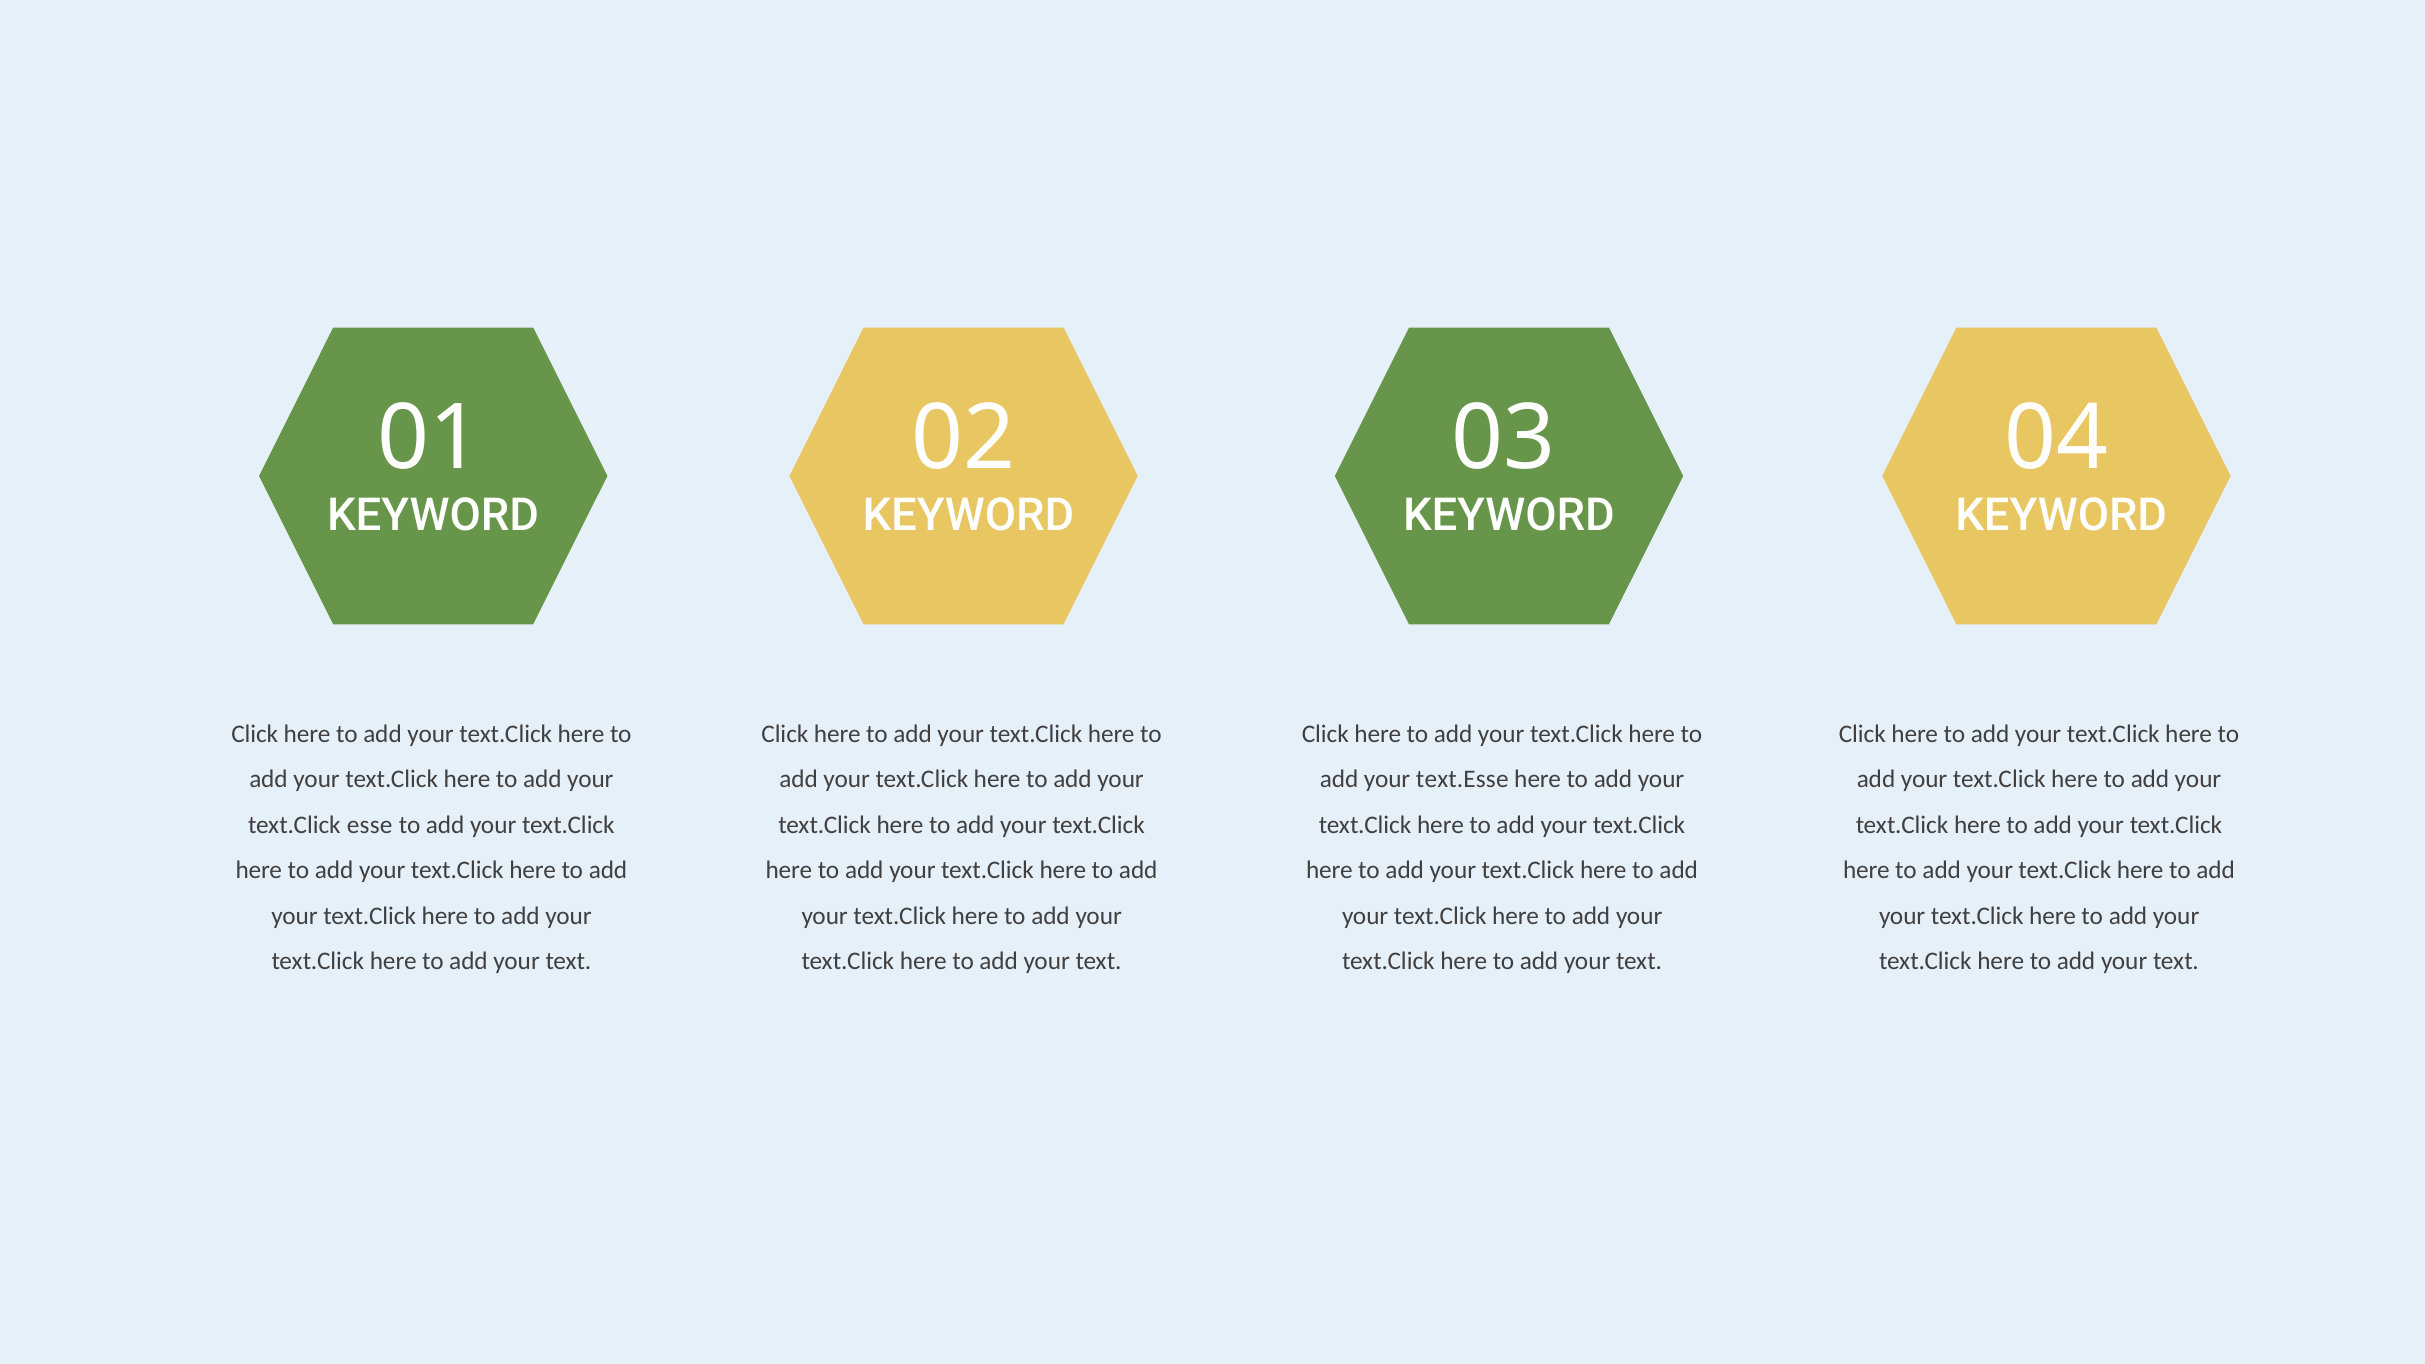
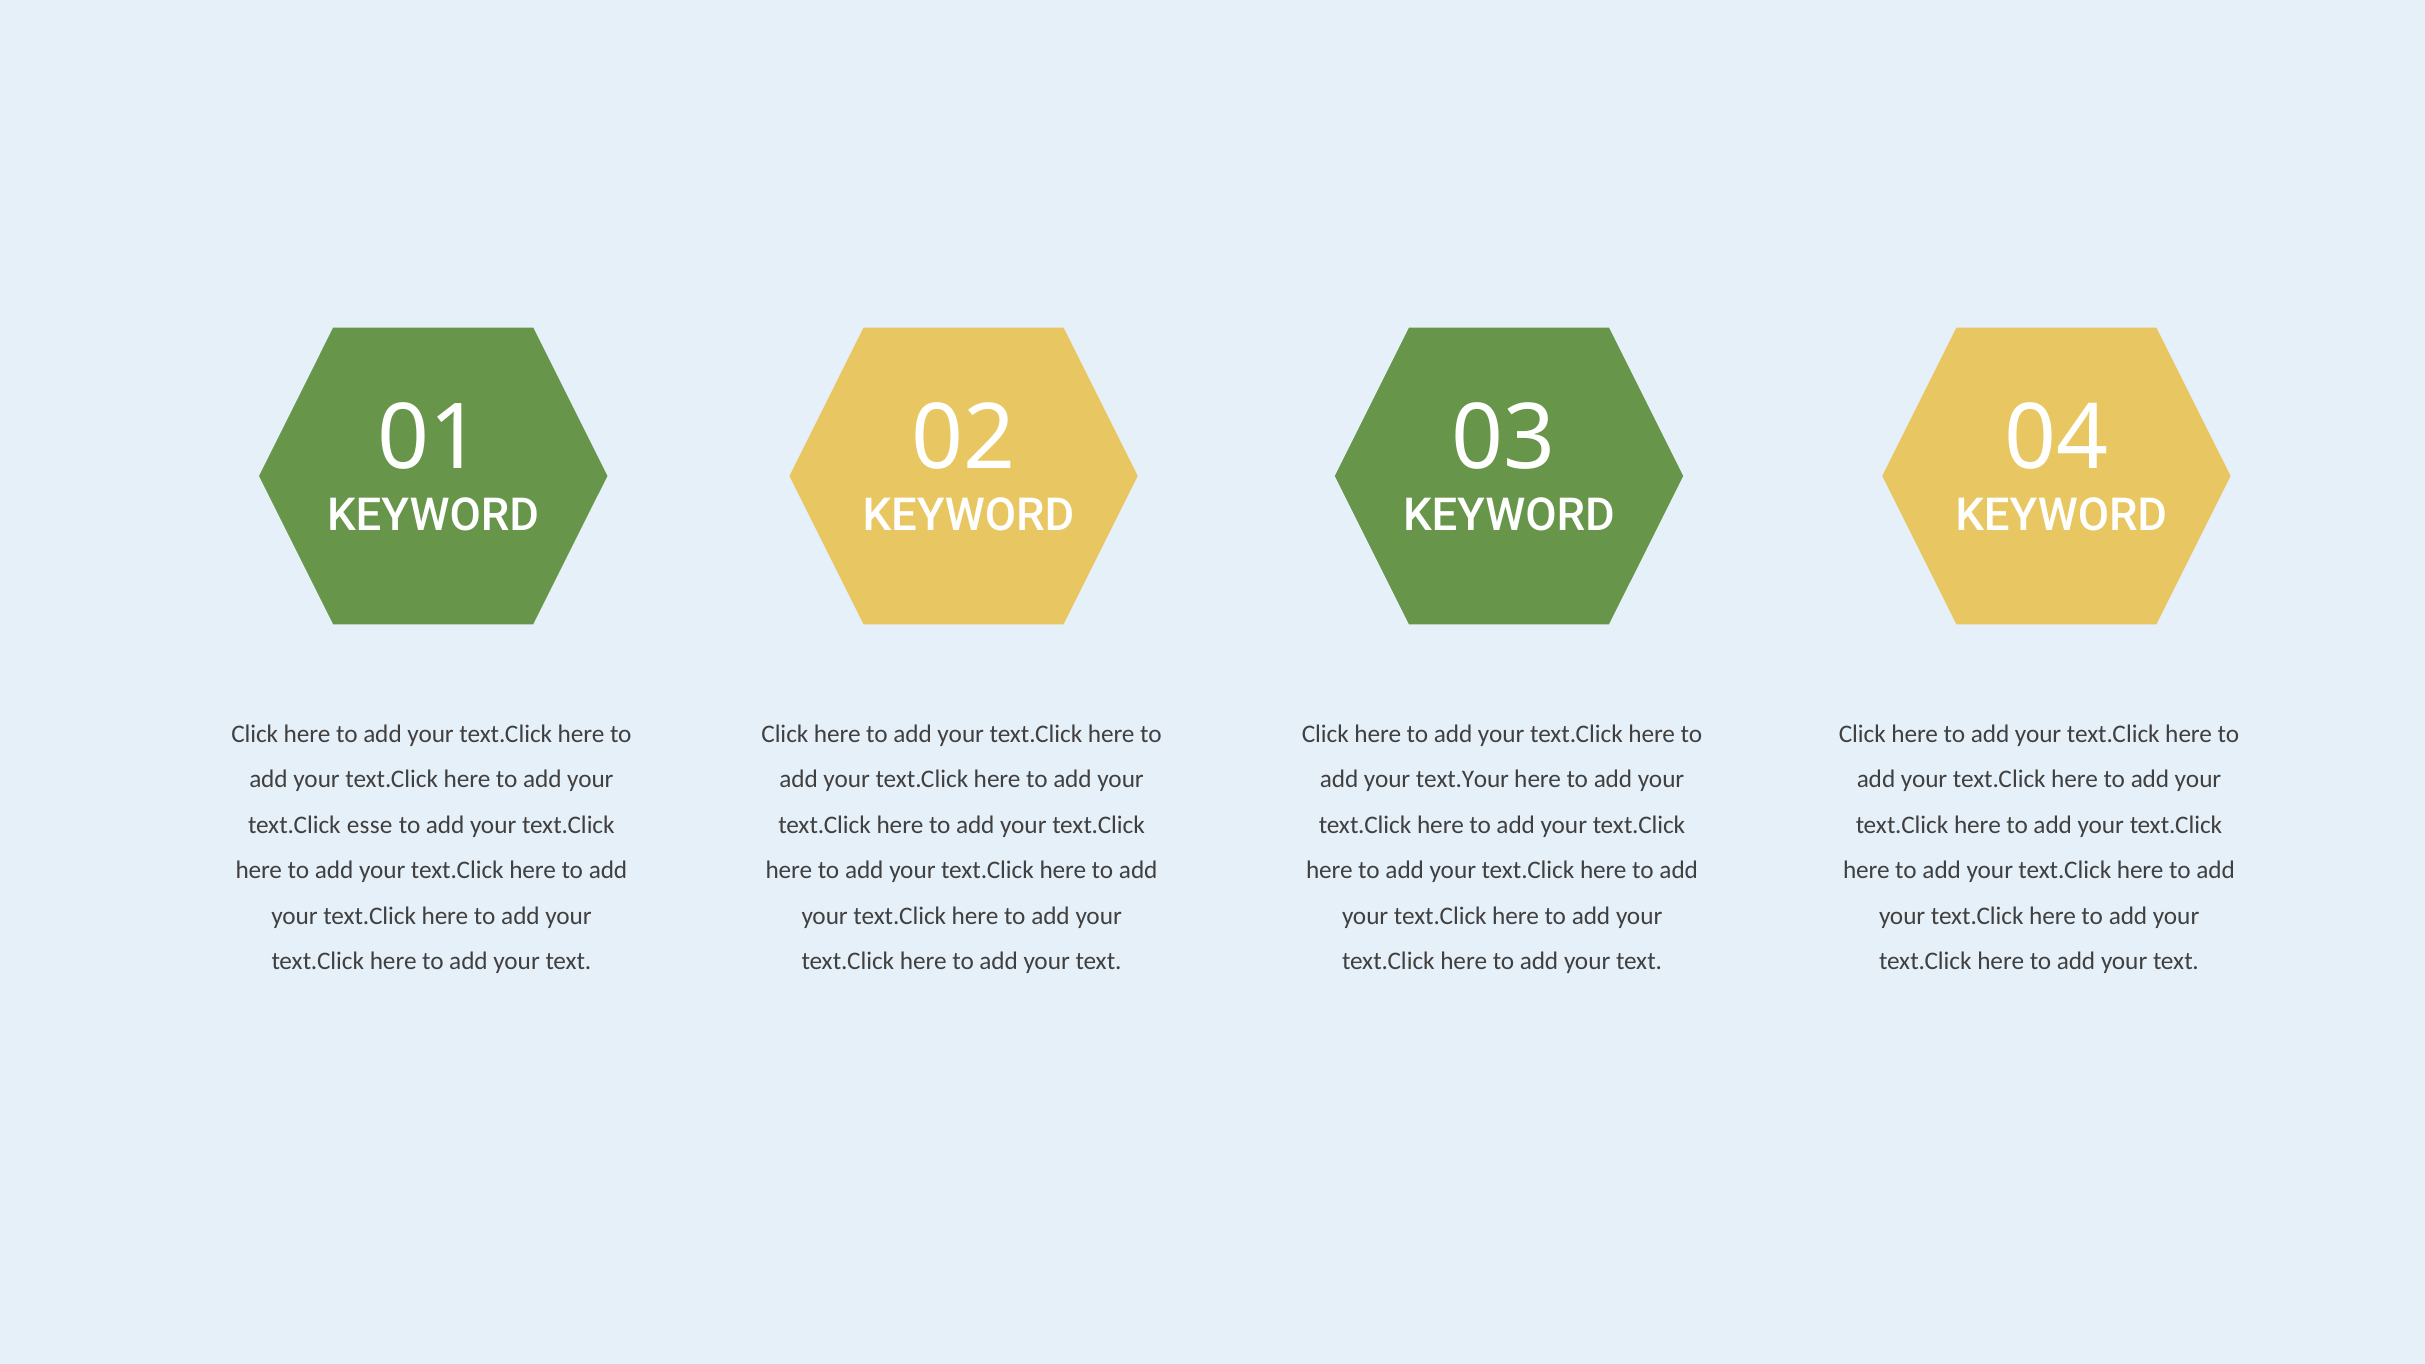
text.Esse: text.Esse -> text.Your (1462, 779)
